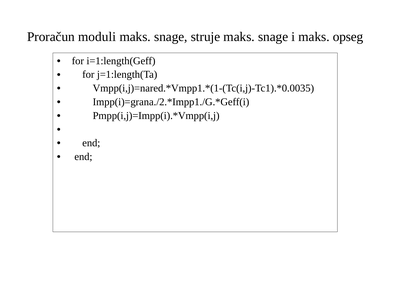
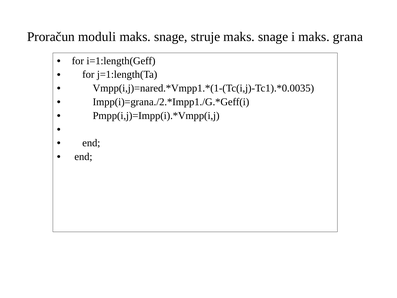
opseg: opseg -> grana (348, 37)
